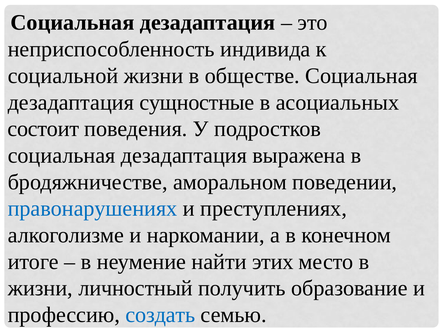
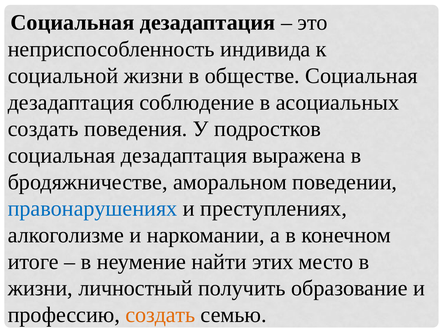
сущностные: сущностные -> соблюдение (197, 102)
состоит: состоит -> создать (43, 129)
создать colour: blue -> orange (160, 315)
